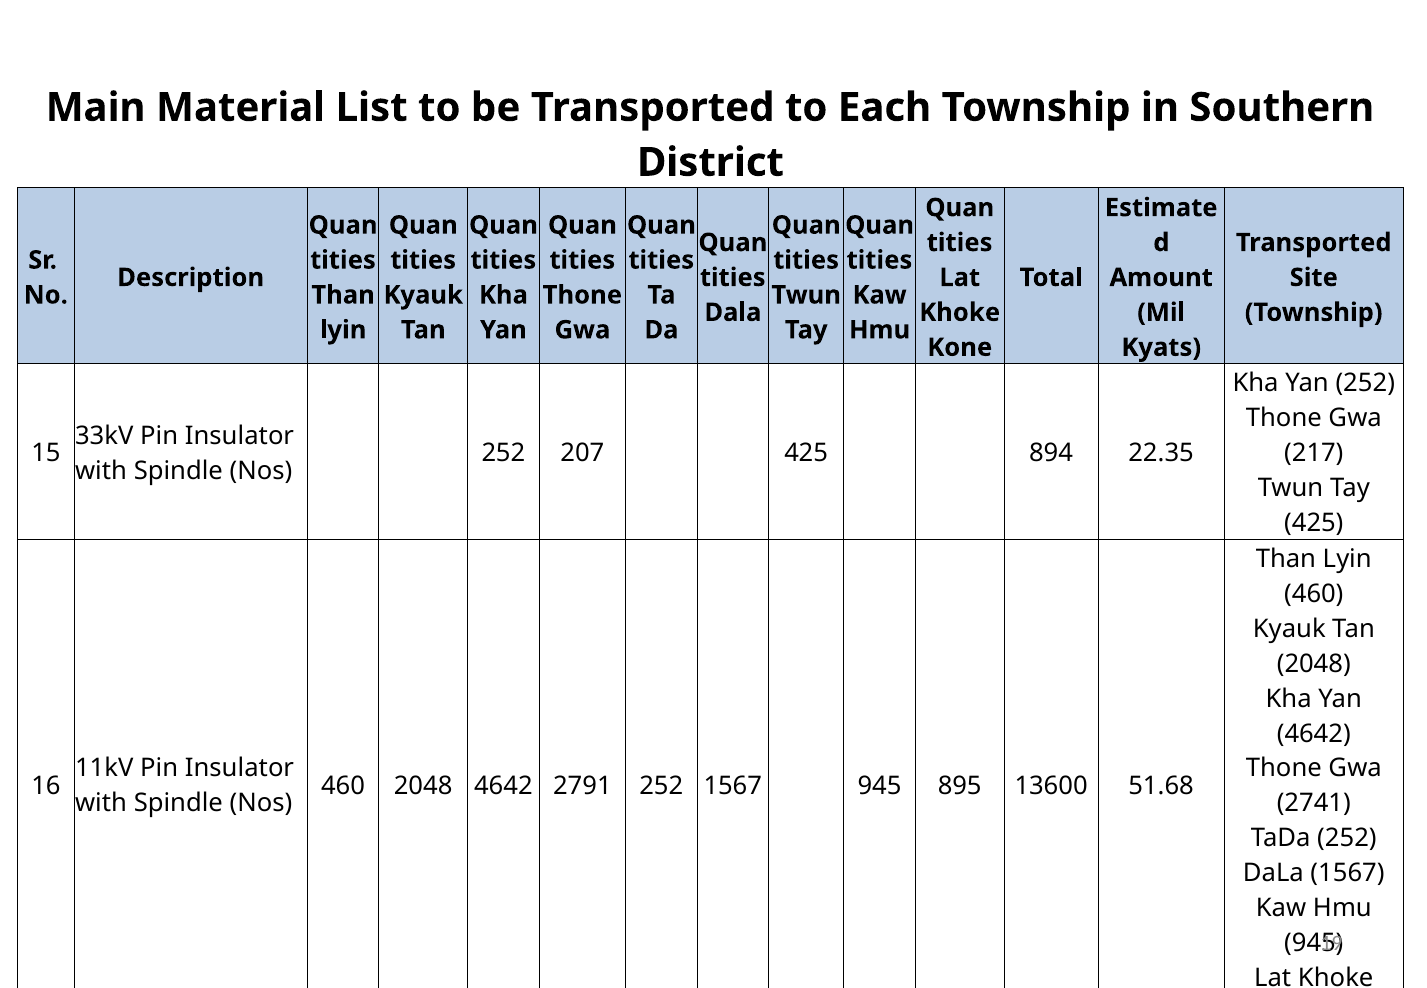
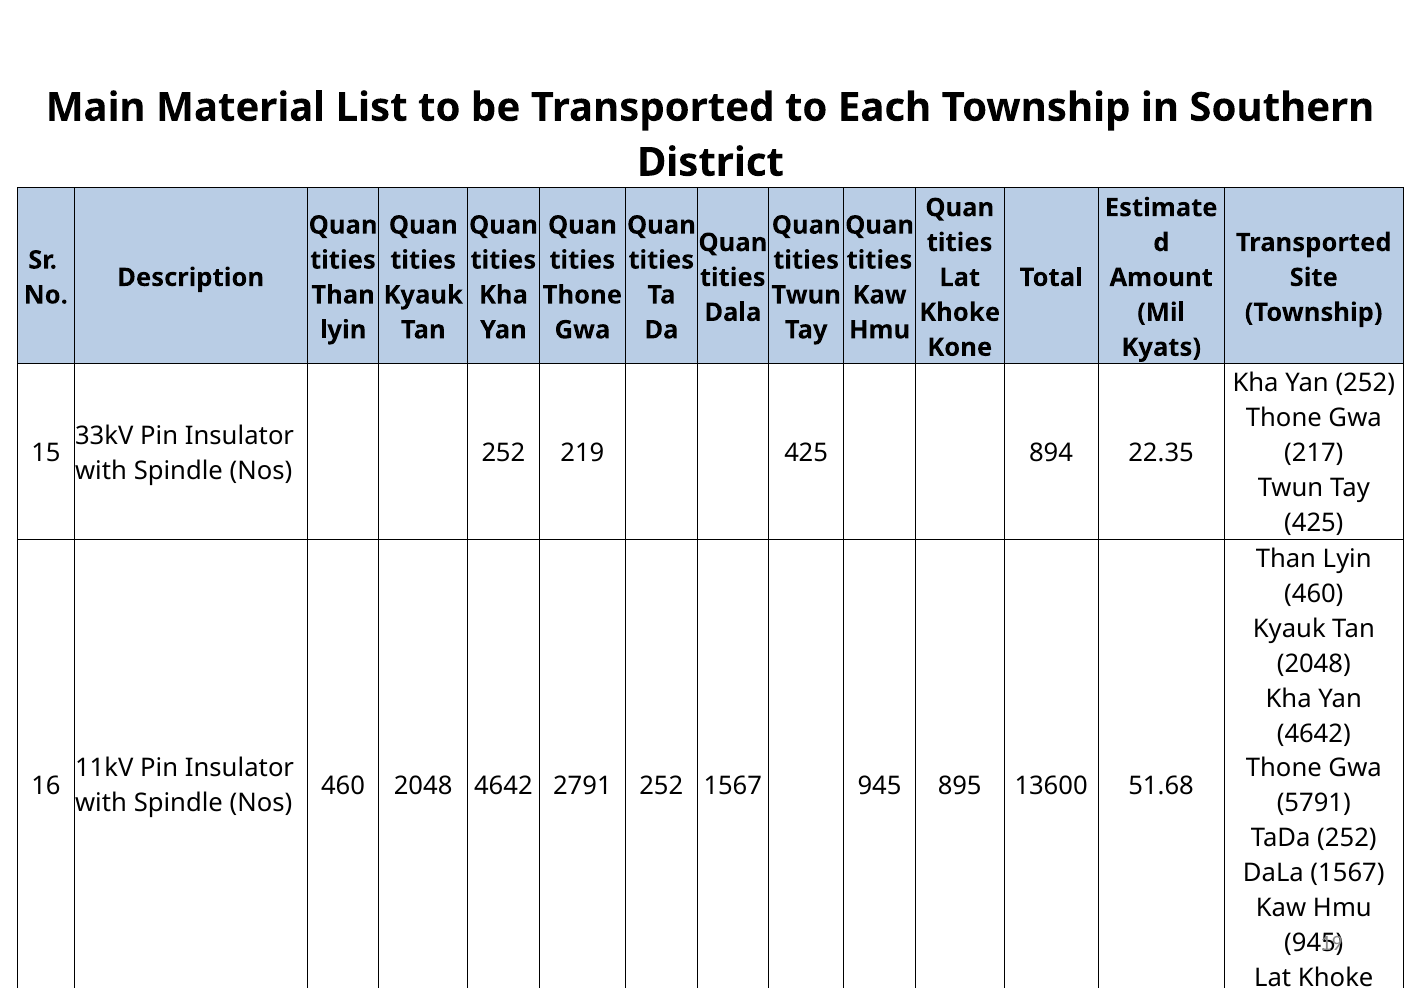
207: 207 -> 219 (582, 453)
2741: 2741 -> 5791 (1314, 803)
